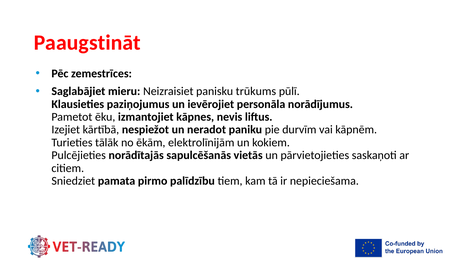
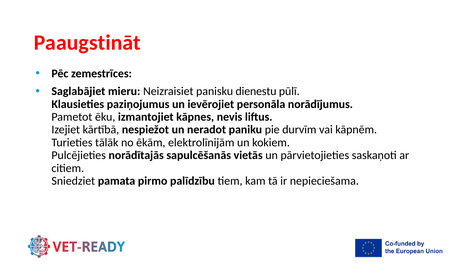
trūkums: trūkums -> dienestu (256, 91)
